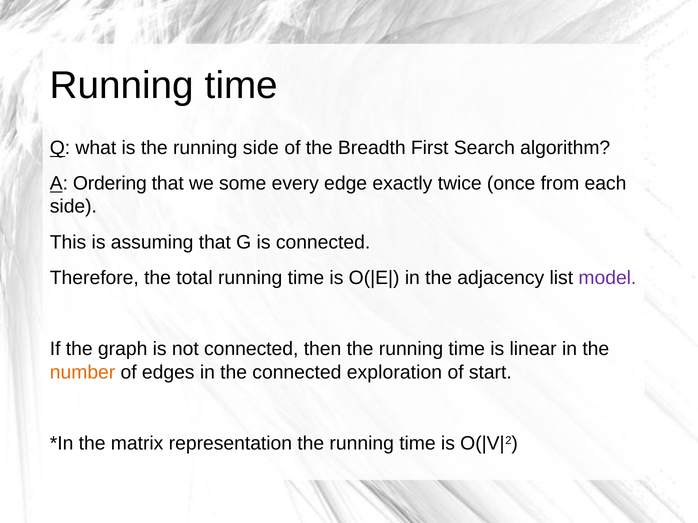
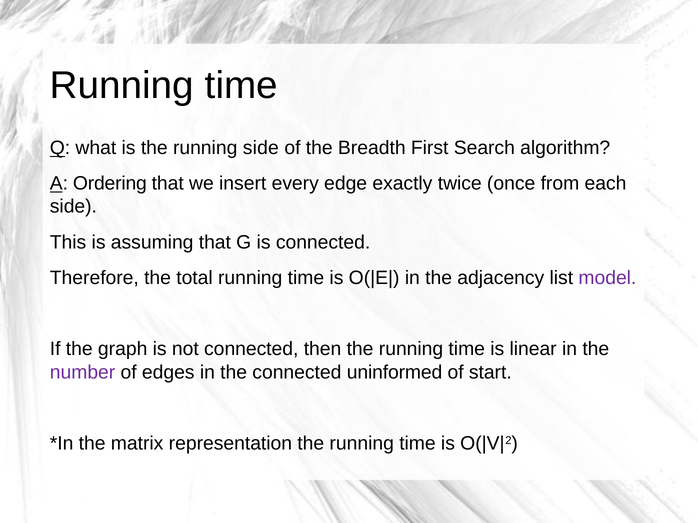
some: some -> insert (243, 184)
number colour: orange -> purple (83, 373)
exploration: exploration -> uninformed (395, 373)
